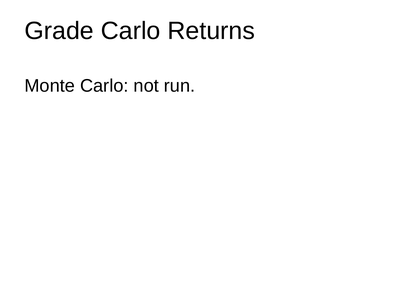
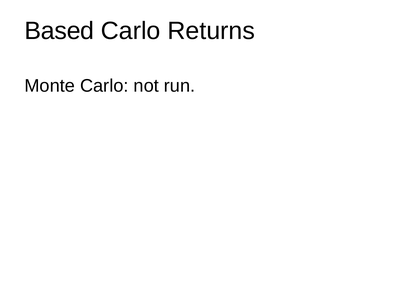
Grade: Grade -> Based (59, 31)
